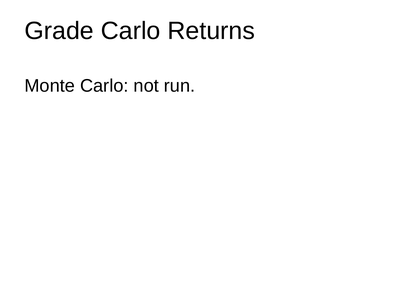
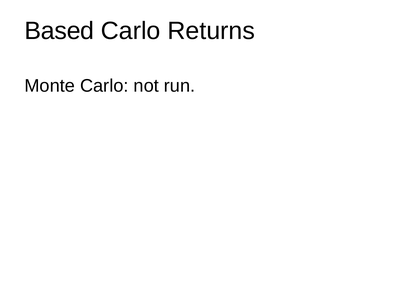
Grade: Grade -> Based (59, 31)
